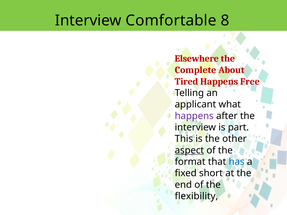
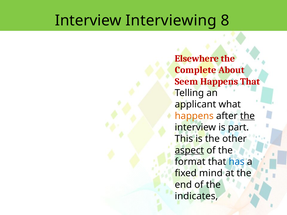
Comfortable: Comfortable -> Interviewing (171, 20)
Tired: Tired -> Seem (186, 82)
Happens Free: Free -> That (250, 82)
happens colour: purple -> orange (194, 116)
the underline: none -> present (247, 116)
short: short -> mind (211, 173)
flexibility: flexibility -> indicates (196, 196)
